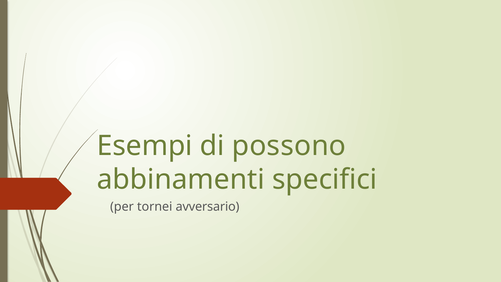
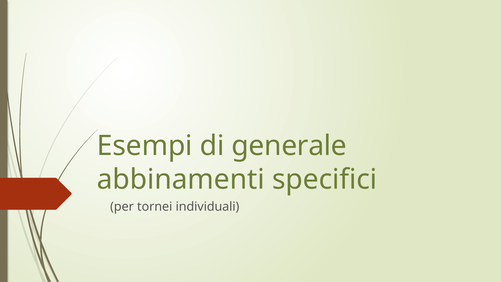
possono: possono -> generale (289, 146)
avversario: avversario -> individuali (207, 207)
